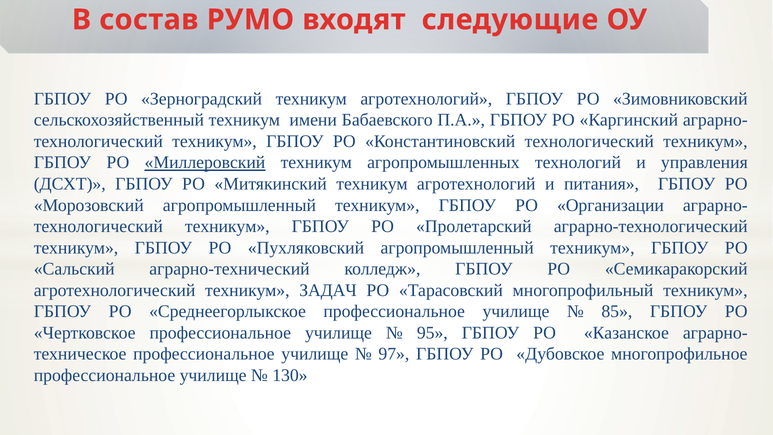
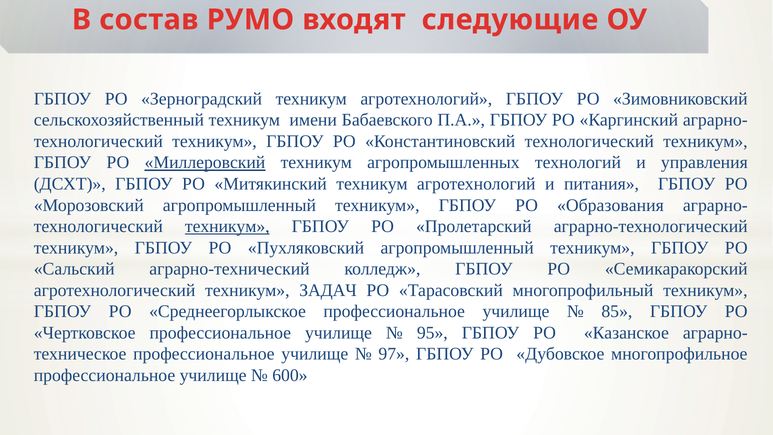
Организации: Организации -> Образования (610, 205)
техникум underline: none -> present (227, 226)
130: 130 -> 600 (290, 375)
